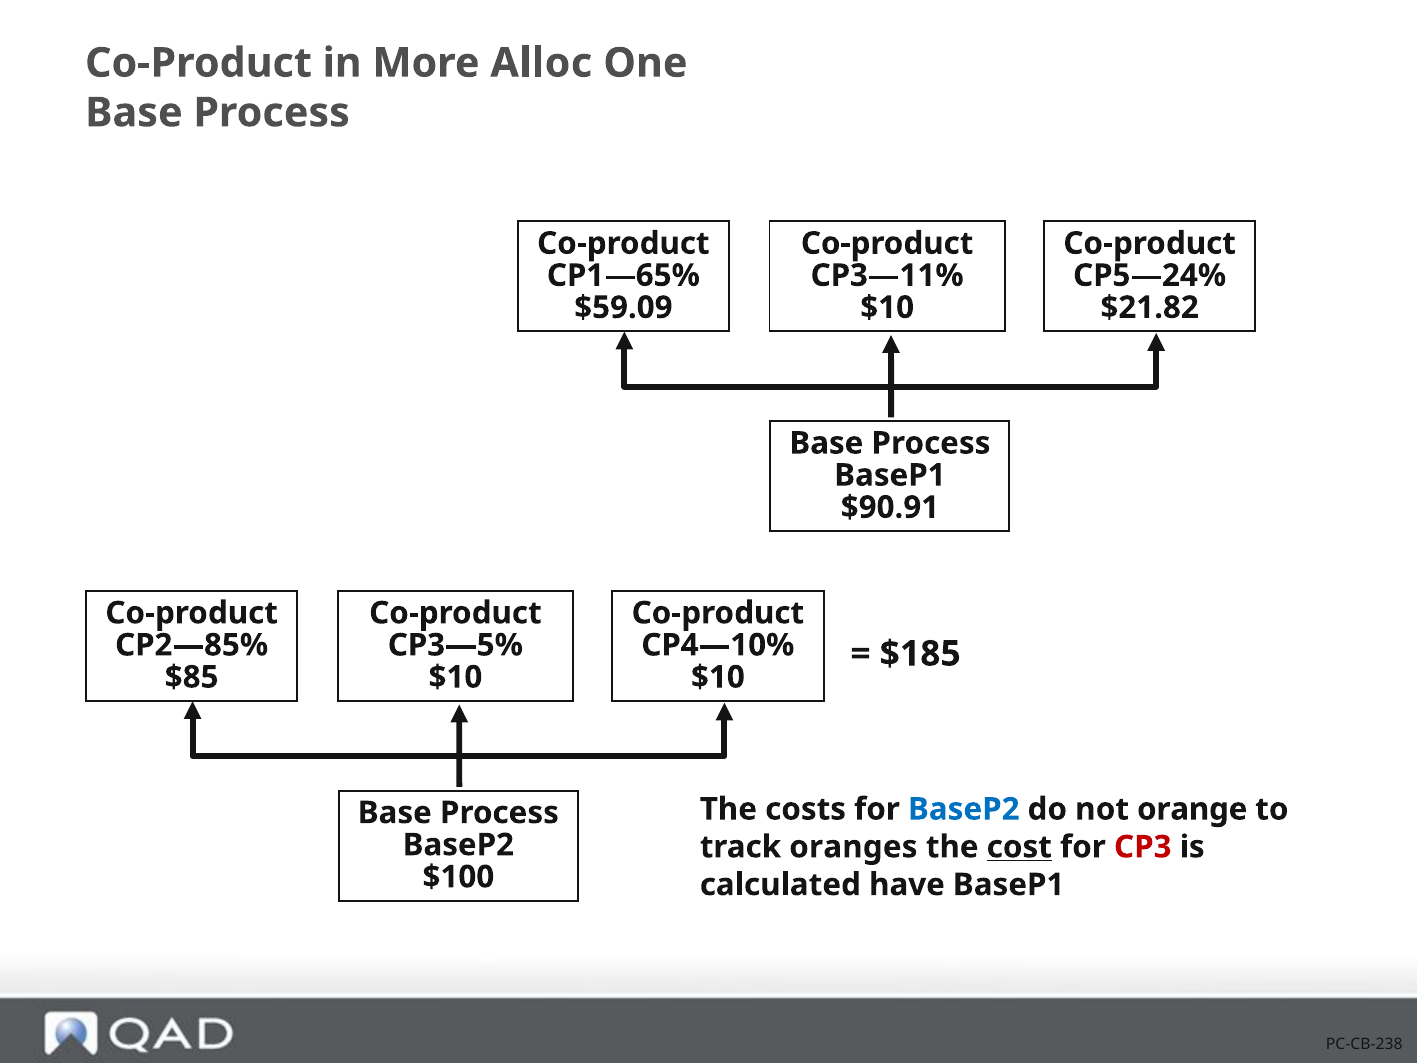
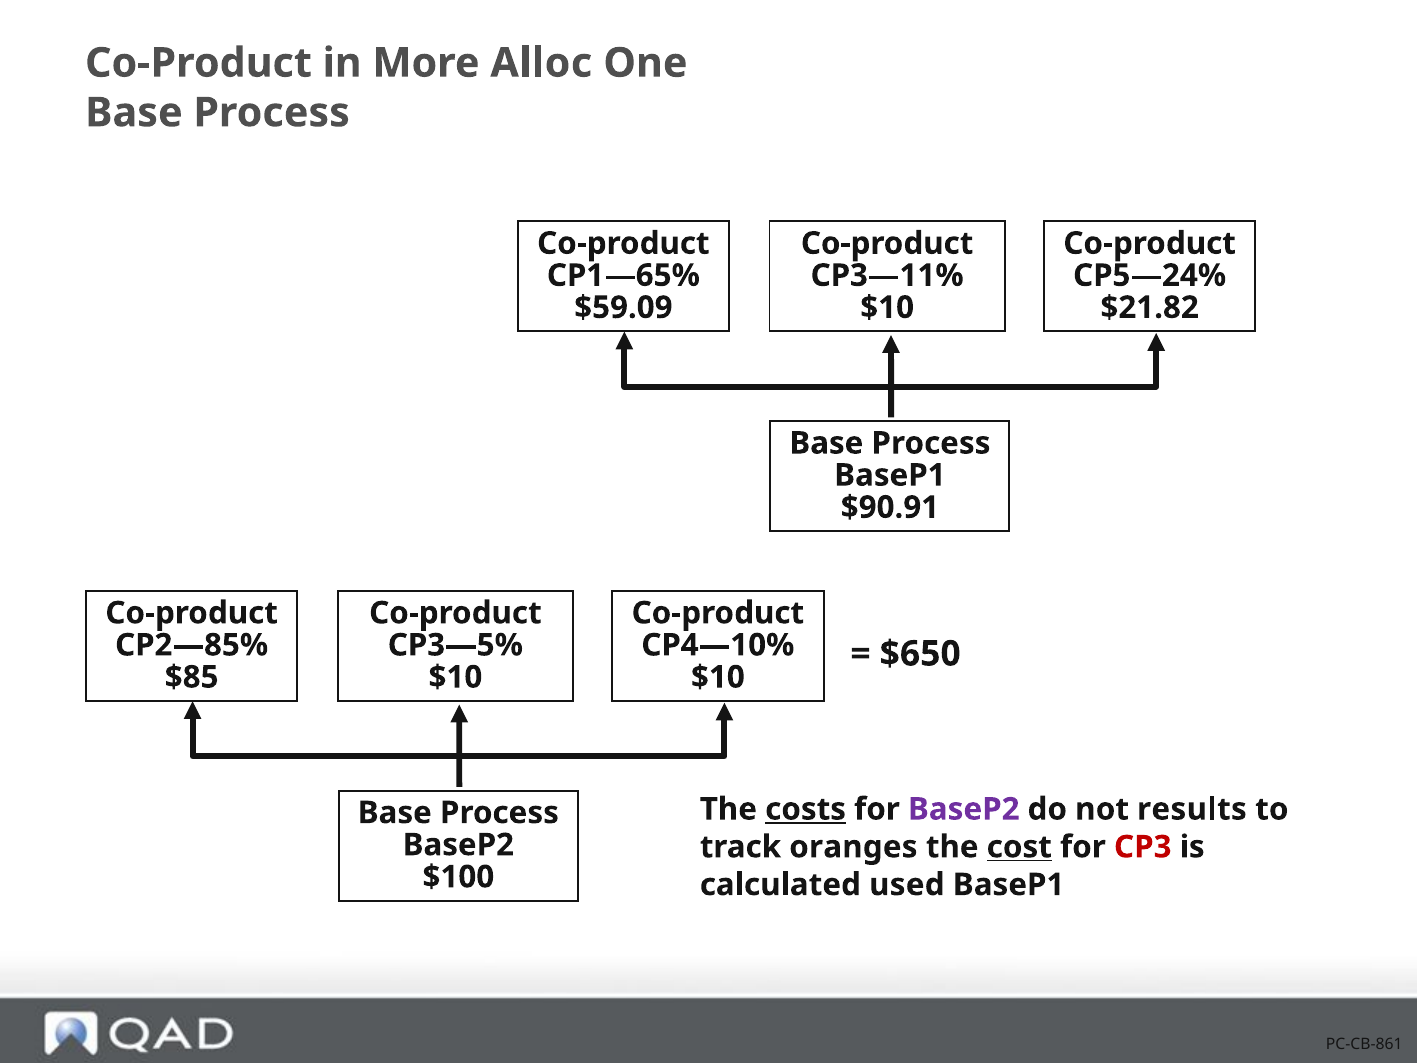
$185: $185 -> $650 (920, 654)
costs underline: none -> present (806, 809)
BaseP2 colour: blue -> purple (964, 809)
orange: orange -> results (1192, 809)
have: have -> used (907, 885)
PC-CB-238: PC-CB-238 -> PC-CB-861 (1364, 1044)
